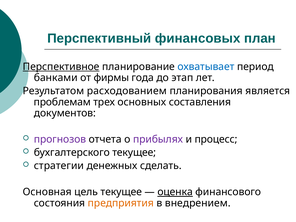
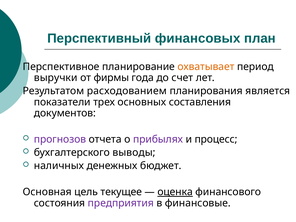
Перспективное underline: present -> none (61, 67)
охватывает colour: blue -> orange (206, 67)
банками: банками -> выручки (56, 78)
этап: этап -> счет (182, 78)
проблемам: проблемам -> показатели (62, 102)
бухгалтерского текущее: текущее -> выводы (134, 153)
стратегии: стратегии -> наличных (59, 166)
сделать: сделать -> бюджет (161, 166)
предприятия colour: orange -> purple (121, 203)
внедрением: внедрением -> финансовые (198, 203)
